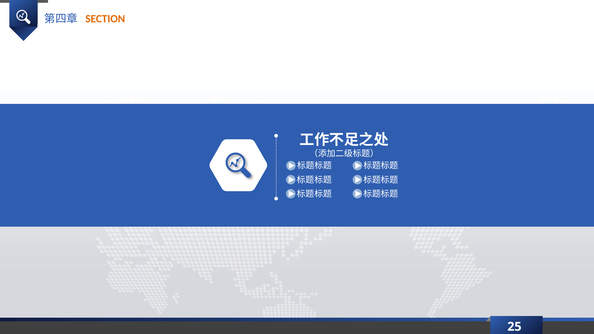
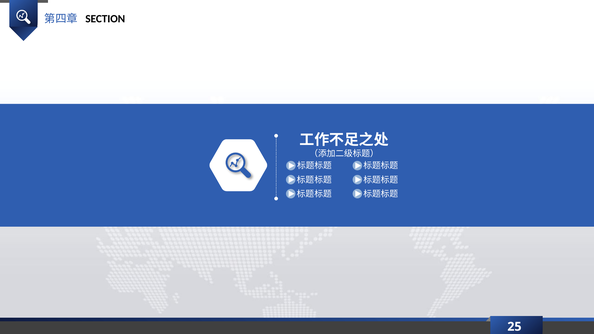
SECTION colour: orange -> black (105, 19)
